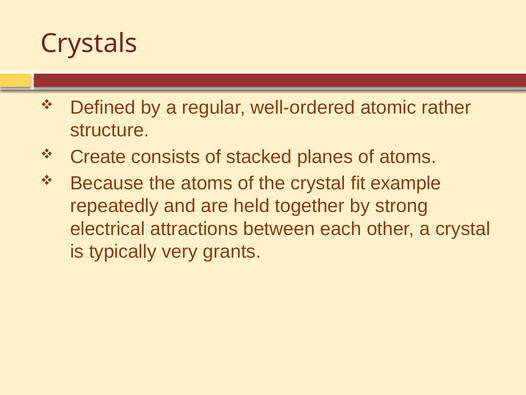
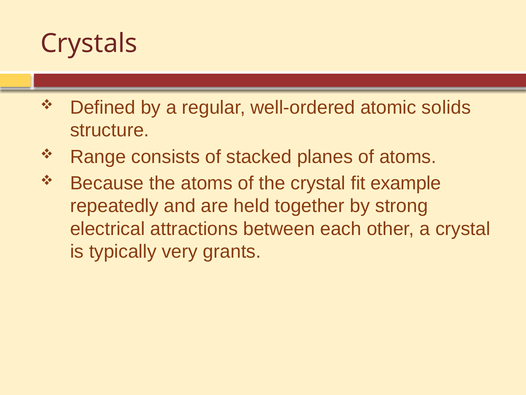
rather: rather -> solids (446, 107)
Create: Create -> Range (98, 157)
